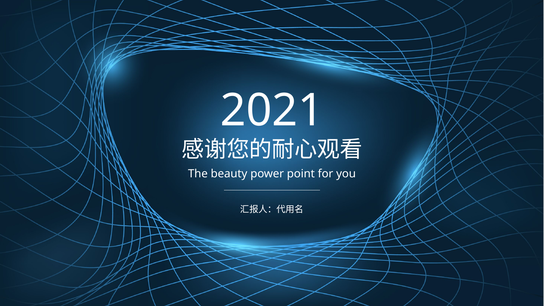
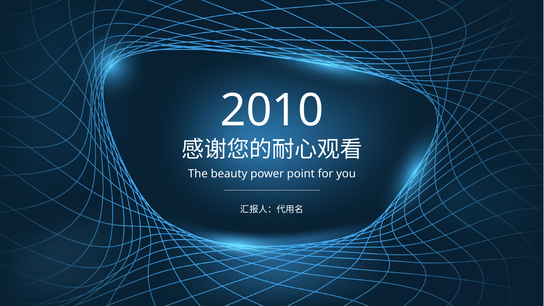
2021: 2021 -> 2010 (272, 111)
